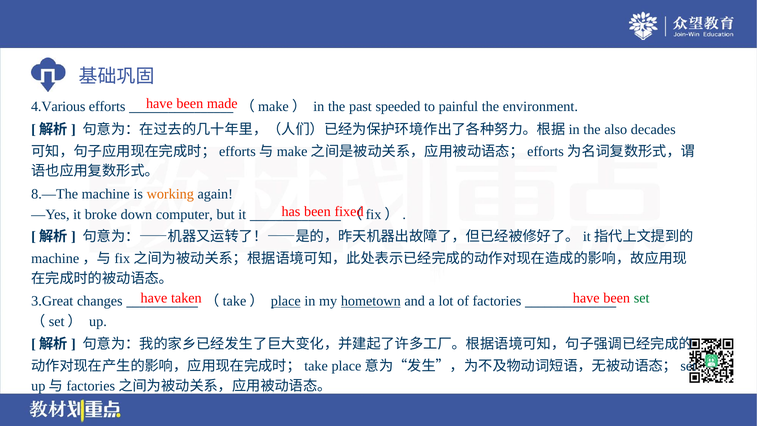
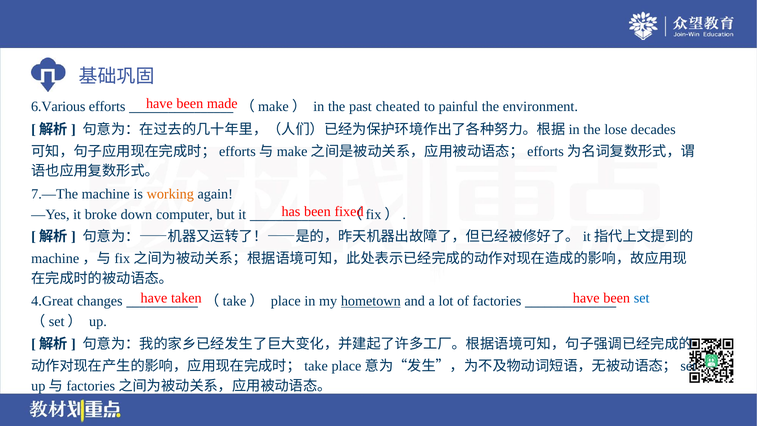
4.Various: 4.Various -> 6.Various (58, 107)
speeded: speeded -> cheated (398, 107)
also: also -> lose (616, 129)
8.—The: 8.—The -> 7.—The (55, 194)
set colour: green -> blue (642, 298)
3.Great: 3.Great -> 4.Great (52, 301)
place underline: present -> none (286, 301)
